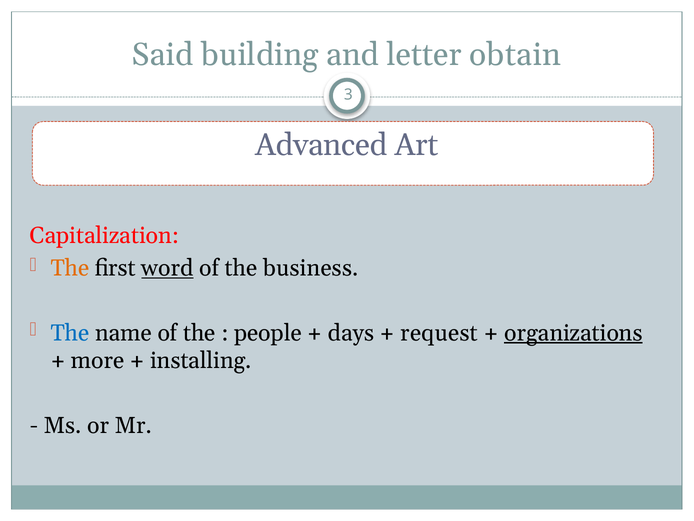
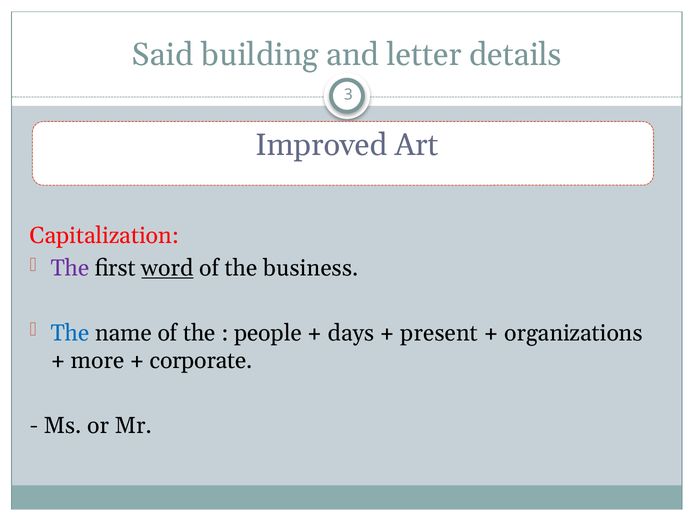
obtain: obtain -> details (515, 55)
Advanced: Advanced -> Improved (321, 145)
The colour: orange -> purple (70, 268)
request: request -> present (439, 333)
organizations underline: present -> none (573, 333)
installing: installing -> corporate (201, 360)
